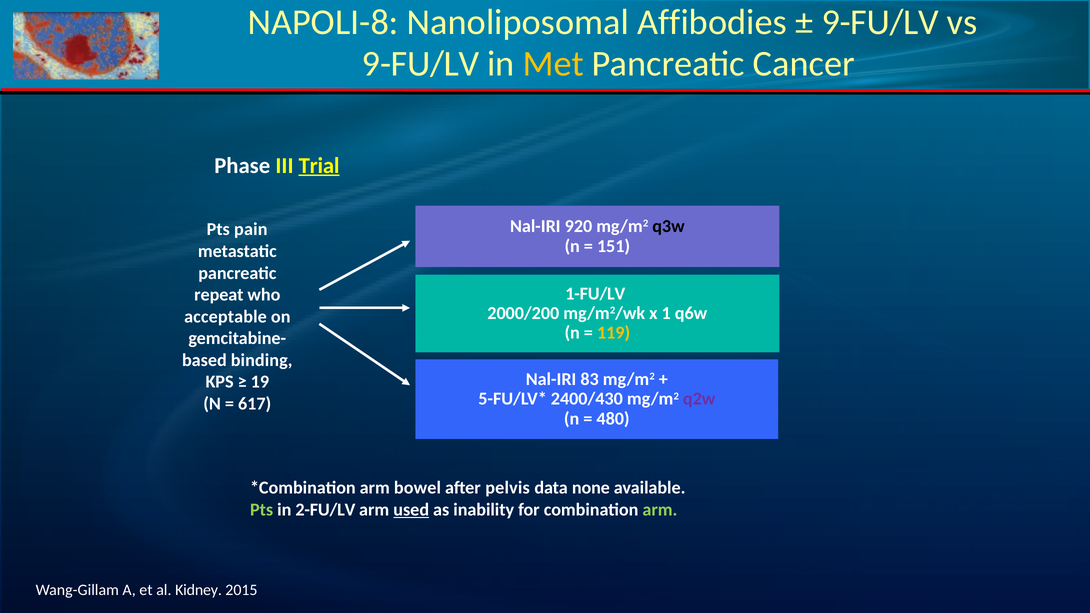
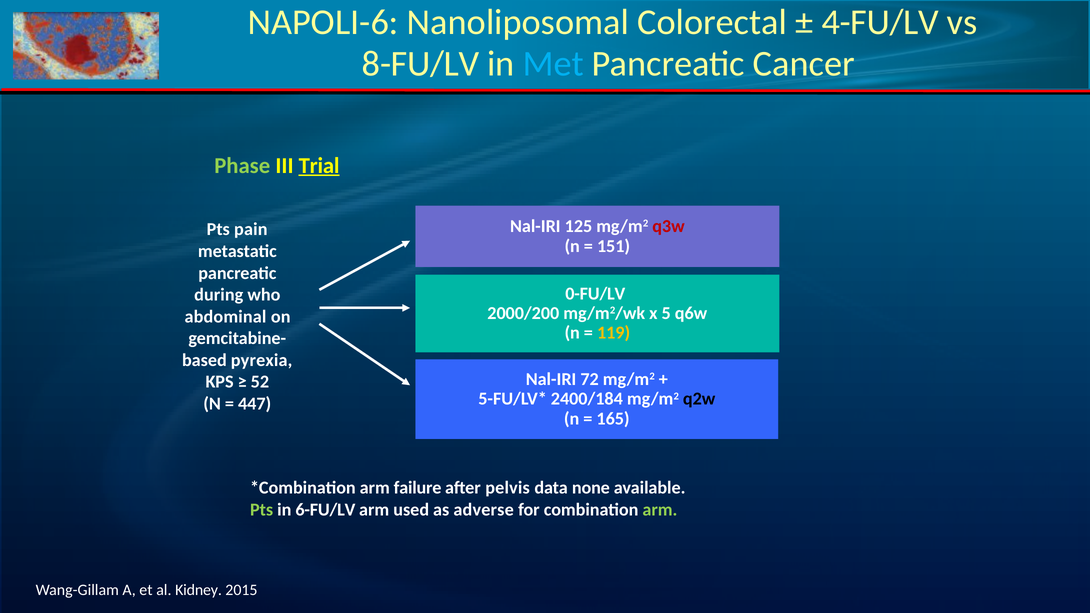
NAPOLI-8: NAPOLI-8 -> NAPOLI-6 (323, 22)
Affibodies: Affibodies -> Colorectal (712, 22)
9-FU/LV: 9-FU/LV -> 4-FU/LV (880, 22)
9-FU/LV: 9-FU/LV -> 8-FU/LV (421, 64)
Met colour: yellow -> light blue (553, 64)
Phase colour: white -> light green (242, 166)
920: 920 -> 125 (578, 226)
q3w colour: black -> red (668, 226)
1-FU/LV: 1-FU/LV -> 0-FU/LV (595, 294)
repeat: repeat -> during (219, 295)
1: 1 -> 5 (666, 313)
acceptable: acceptable -> abdominal (225, 317)
binding: binding -> pyrexia (262, 360)
83: 83 -> 72 (590, 379)
19: 19 -> 52 (260, 382)
2400/430: 2400/430 -> 2400/184 (587, 399)
q2w colour: purple -> black (699, 399)
617: 617 -> 447 (255, 404)
480: 480 -> 165 (613, 419)
bowel: bowel -> failure (418, 488)
2-FU/LV: 2-FU/LV -> 6-FU/LV (325, 510)
used underline: present -> none (411, 510)
inability: inability -> adverse (484, 510)
